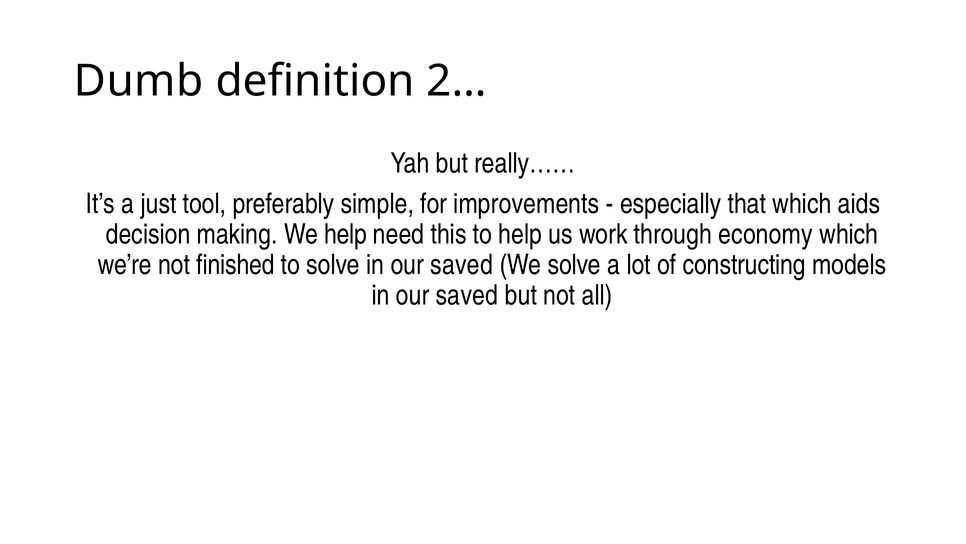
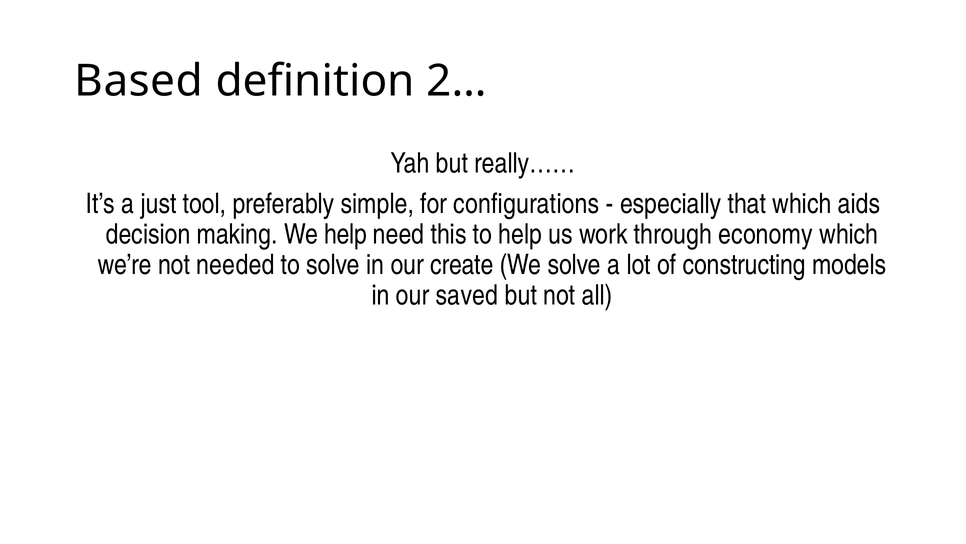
Dumb: Dumb -> Based (139, 81)
improvements: improvements -> configurations (526, 204)
finished: finished -> needed (235, 265)
solve in our saved: saved -> create (462, 265)
